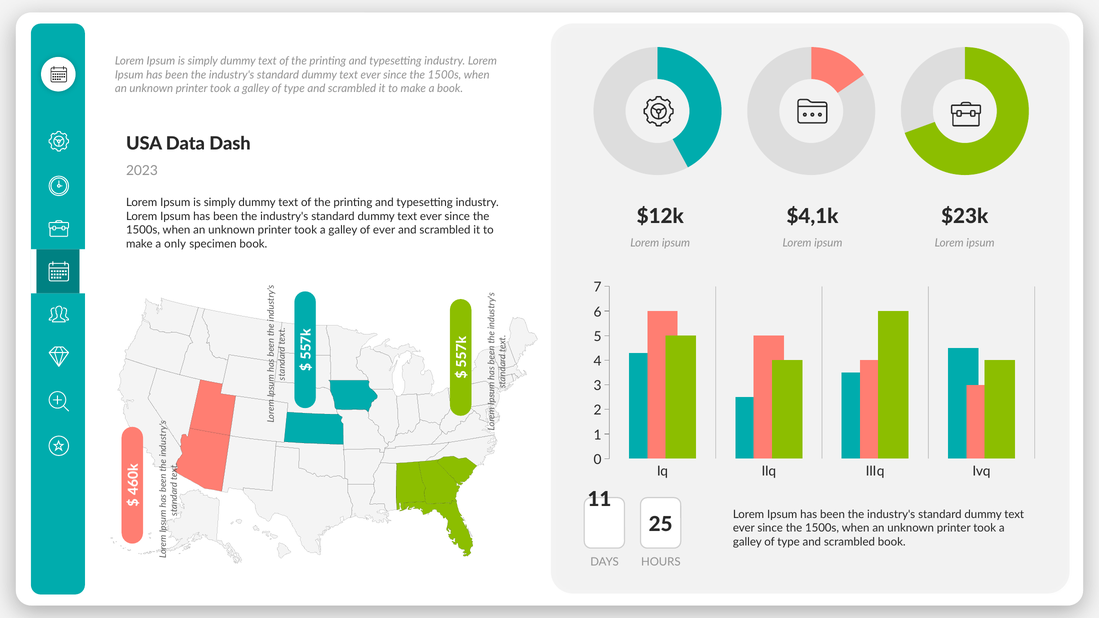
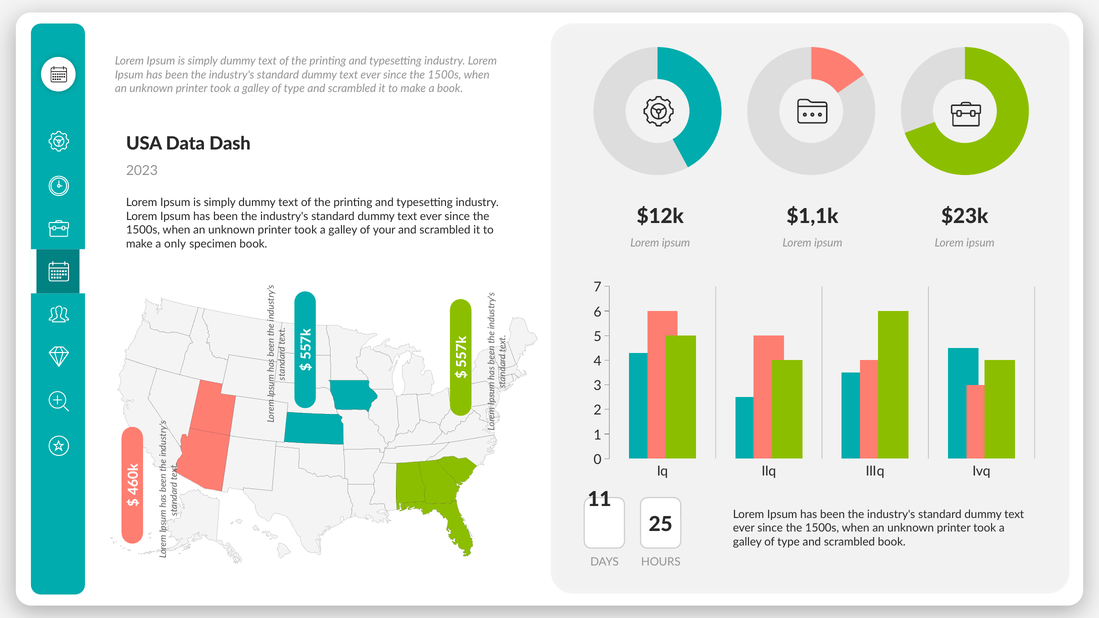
$4,1k: $4,1k -> $1,1k (812, 216)
of ever: ever -> your (384, 230)
